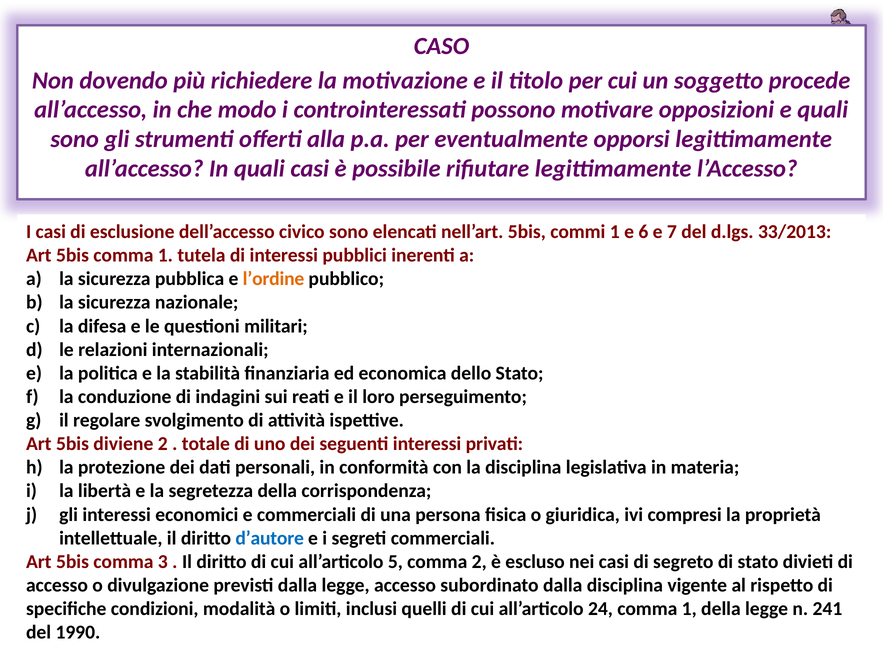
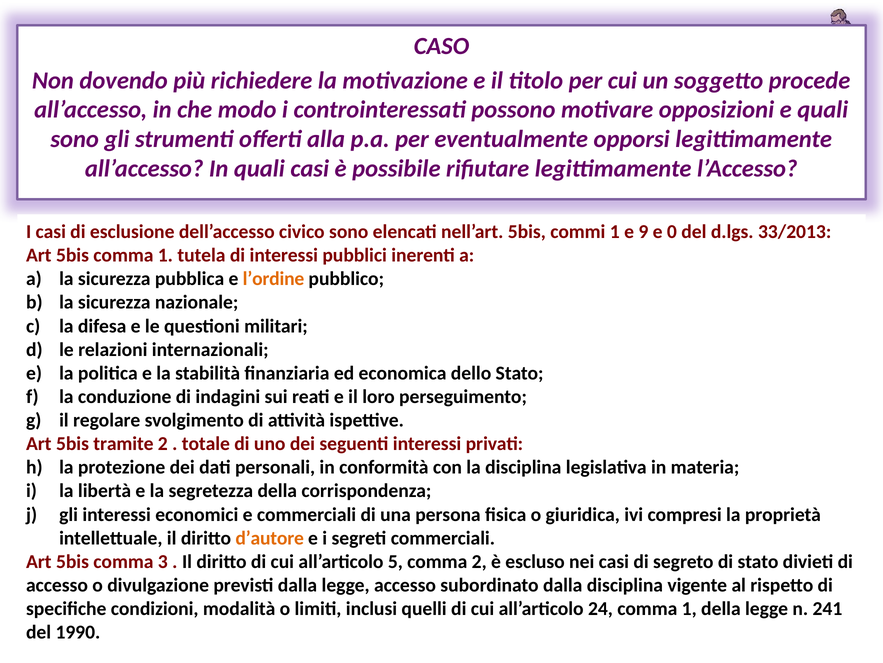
6: 6 -> 9 (643, 232)
7: 7 -> 0 (672, 232)
diviene: diviene -> tramite (123, 443)
d’autore colour: blue -> orange (270, 537)
